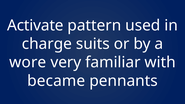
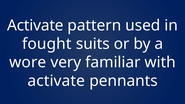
charge: charge -> fought (47, 44)
became: became -> activate (56, 81)
